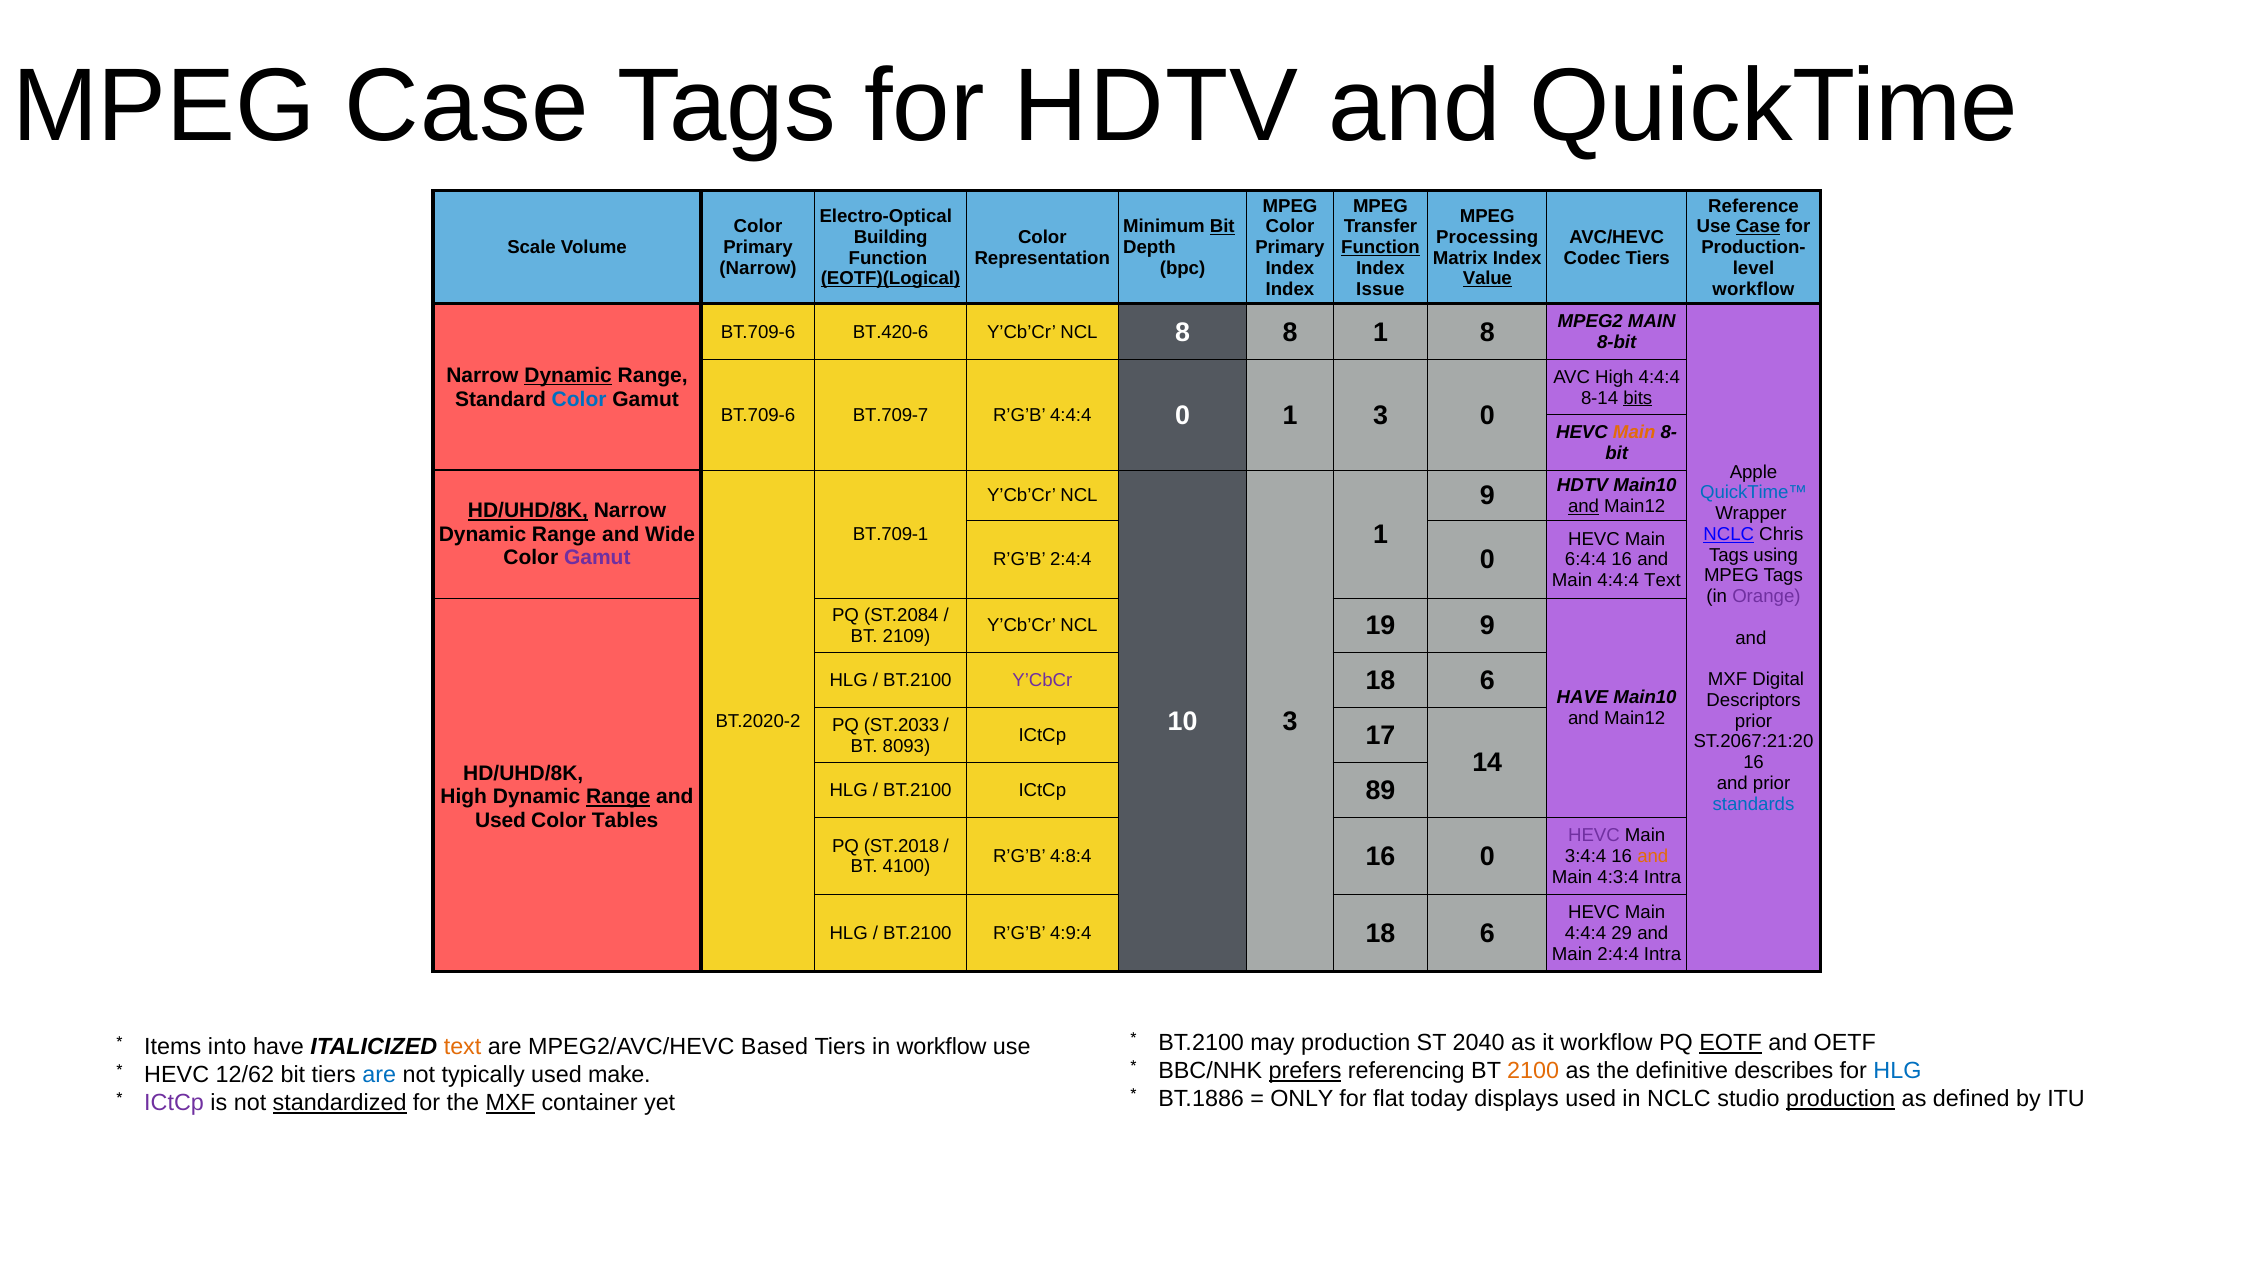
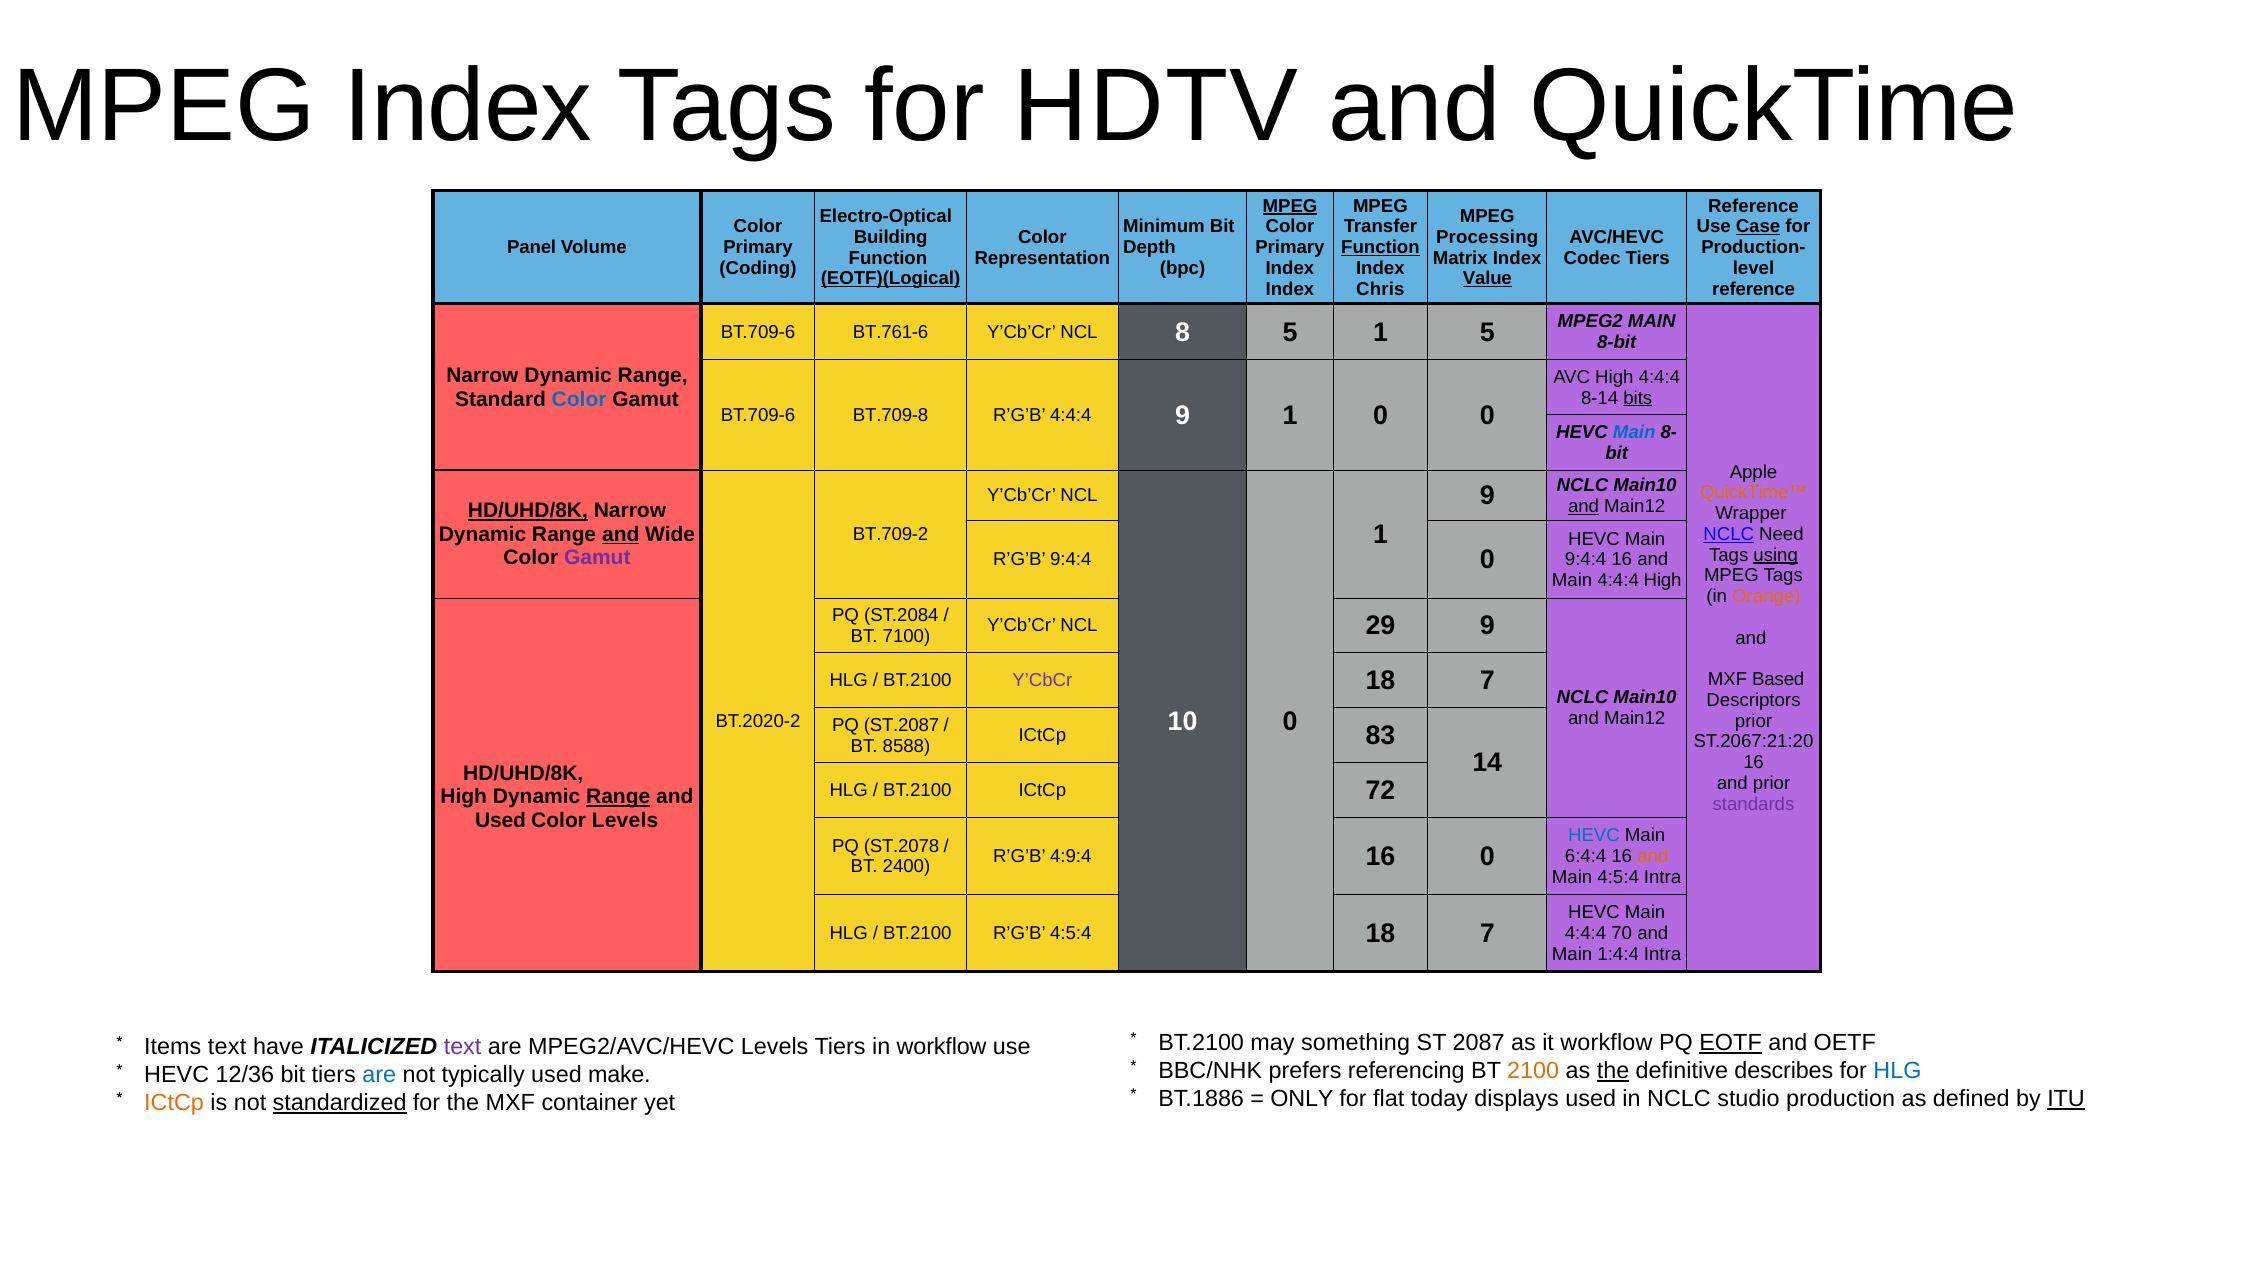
MPEG Case: Case -> Index (468, 106)
MPEG underline: none -> present (1290, 206)
Bit underline: present -> none (1222, 227)
Scale: Scale -> Panel (532, 247)
Narrow: Narrow -> Coding (758, 268)
Issue: Issue -> Chris (1380, 289)
workflow: workflow -> reference (1754, 289)
BT.420-6: BT.420-6 -> BT.761-6 (891, 332)
8 8: 8 -> 5 (1290, 332)
1 8: 8 -> 5 (1487, 332)
Dynamic underline: present -> none (568, 375)
BT.709-7: BT.709-7 -> BT.709-8 (891, 415)
4:4:4 0: 0 -> 9 (1183, 415)
1 3: 3 -> 0 (1380, 415)
Main colour: orange -> blue (1634, 432)
HDTV: HDTV -> NCLC (1583, 485)
QuickTime™ colour: blue -> orange (1754, 493)
and underline: none -> present (621, 534)
NCLC Chris: Chris -> Need (1781, 534)
BT.709-1: BT.709-1 -> BT.709-2 (891, 534)
using underline: none -> present (1776, 555)
R’G’B 2:4:4: 2:4:4 -> 9:4:4 (1071, 560)
6:4:4: 6:4:4 -> 9:4:4 (1586, 560)
4:4:4 Text: Text -> High (1663, 580)
Orange colour: purple -> orange (1766, 596)
19: 19 -> 29 (1380, 626)
2109: 2109 -> 7100 (907, 636)
Digital: Digital -> Based (1778, 679)
6: 6 -> 7 (1487, 681)
HAVE: HAVE -> NCLC (1583, 697)
10 3: 3 -> 0 (1290, 721)
ST.2033: ST.2033 -> ST.2087 (901, 725)
17: 17 -> 83 (1380, 735)
8093: 8093 -> 8588 (907, 746)
89: 89 -> 72 (1380, 790)
standards colour: blue -> purple (1754, 804)
Color Tables: Tables -> Levels (625, 820)
HEVC colour: purple -> blue (1594, 835)
ST.2018: ST.2018 -> ST.2078 (901, 846)
4:8:4: 4:8:4 -> 4:9:4 (1071, 856)
3:4:4: 3:4:4 -> 6:4:4 (1586, 856)
4100: 4100 -> 2400 (907, 866)
Main 4:3:4: 4:3:4 -> 4:5:4 (1618, 877)
R’G’B 4:9:4: 4:9:4 -> 4:5:4 (1071, 933)
6: 6 -> 7 (1487, 933)
29: 29 -> 70 (1622, 933)
Main 2:4:4: 2:4:4 -> 1:4:4 (1618, 954)
may production: production -> something (1356, 1043)
2040: 2040 -> 2087 (1479, 1043)
Items into: into -> text (227, 1047)
text colour: orange -> purple (463, 1047)
MPEG2/AVC/HEVC Based: Based -> Levels (775, 1047)
prefers underline: present -> none (1305, 1071)
the underline: none -> present (1613, 1071)
12/62: 12/62 -> 12/36 (245, 1075)
production underline: present -> none (1841, 1099)
ITU underline: none -> present (2066, 1099)
ICtCp colour: purple -> orange (174, 1103)
MXF underline: present -> none (510, 1103)
